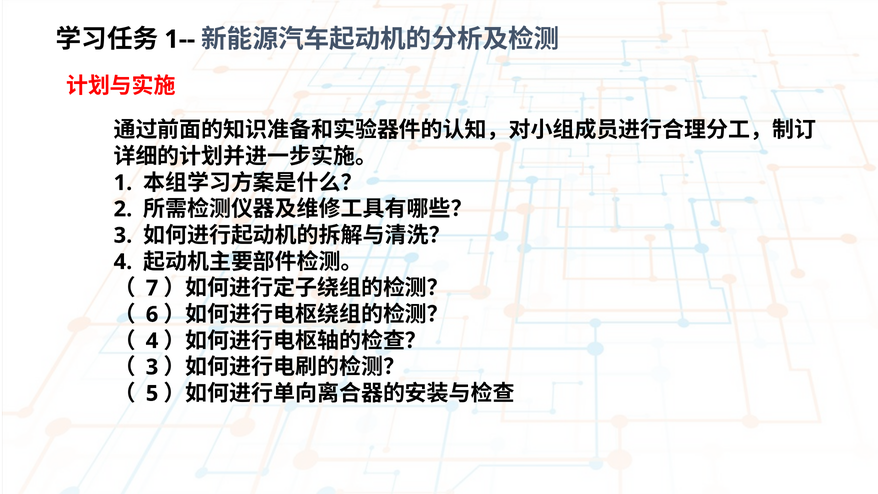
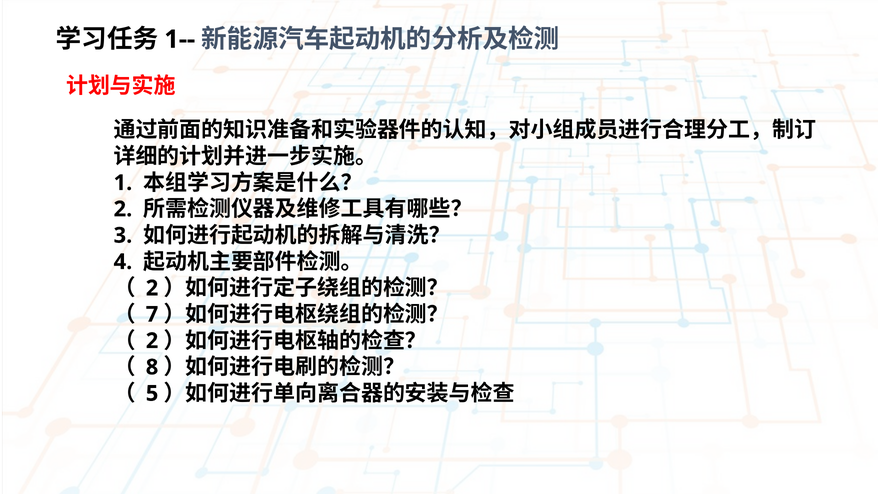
7: 7 -> 2 (152, 288)
6: 6 -> 7 (152, 314)
4: 4 -> 2 (152, 341)
3: 3 -> 8 (152, 367)
